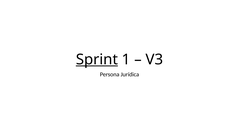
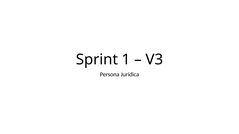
Sprint underline: present -> none (97, 60)
